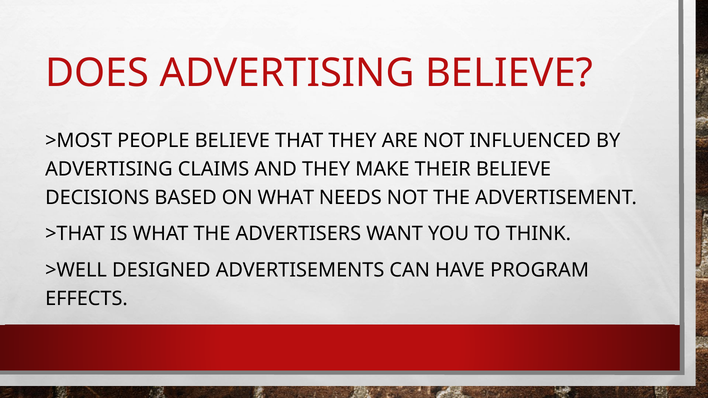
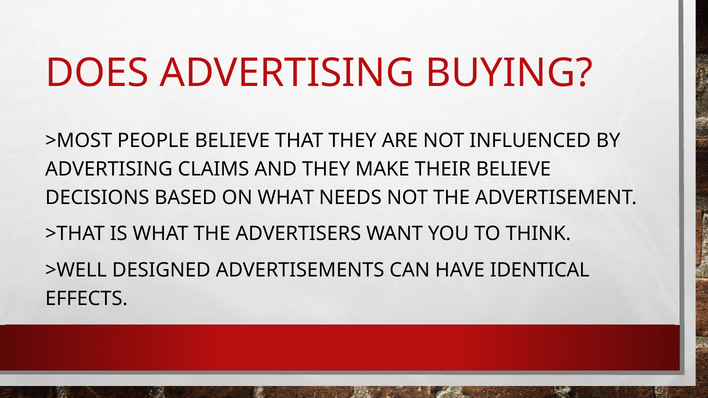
ADVERTISING BELIEVE: BELIEVE -> BUYING (509, 73)
PROGRAM: PROGRAM -> IDENTICAL (540, 270)
